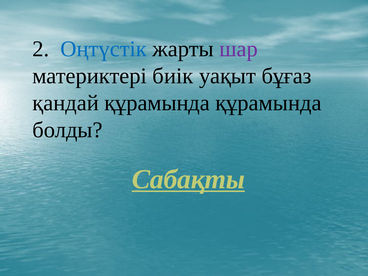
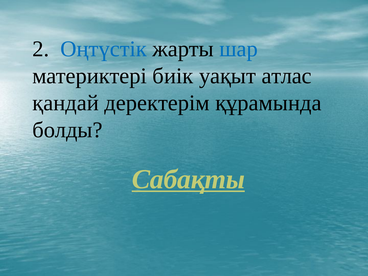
шар colour: purple -> blue (239, 49)
бұғаз: бұғаз -> атлас (287, 76)
қандай құрамында: құрамында -> деректерім (157, 103)
